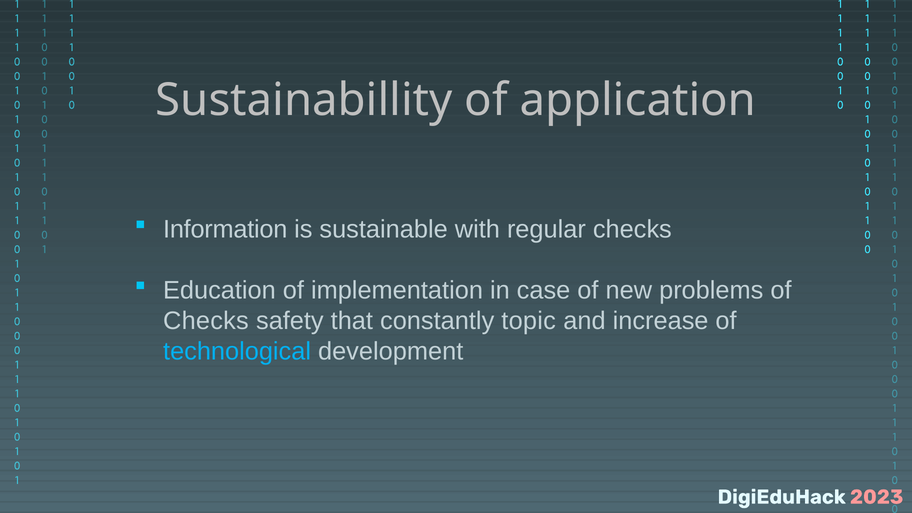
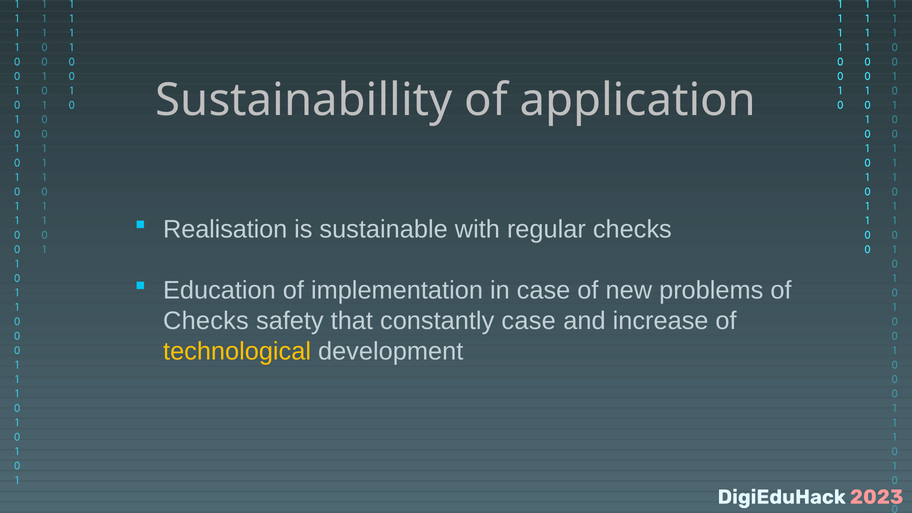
Information: Information -> Realisation (225, 230)
constantly topic: topic -> case (529, 321)
technological colour: light blue -> yellow (237, 351)
